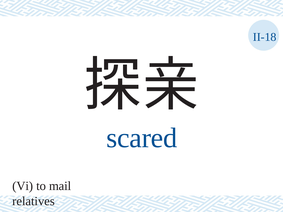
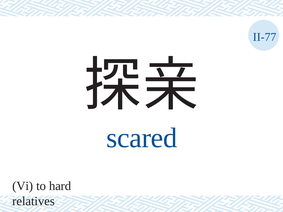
II-18: II-18 -> II-77 (265, 37)
mail: mail -> hard (60, 186)
